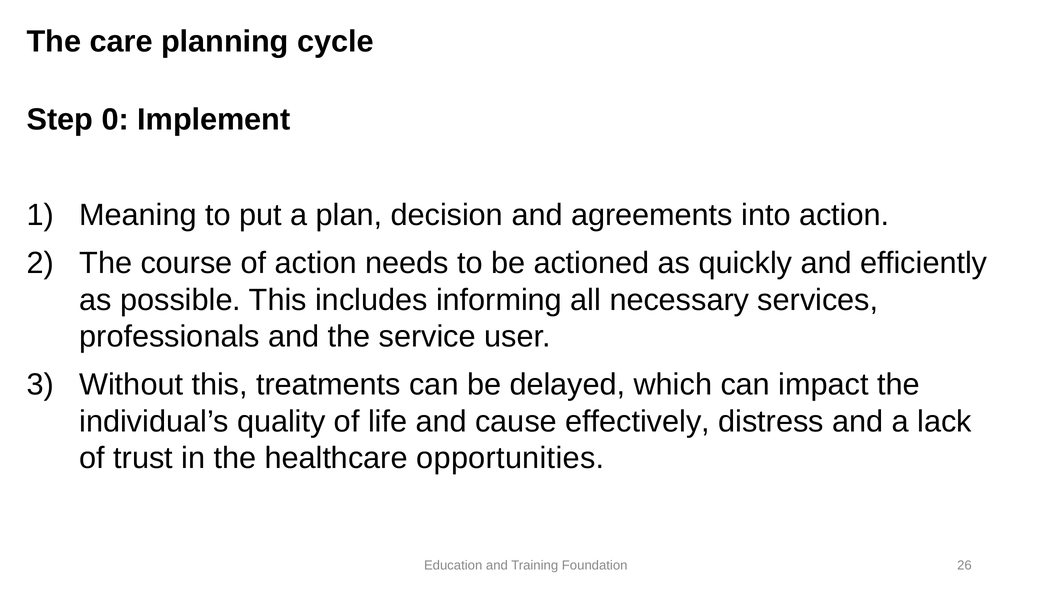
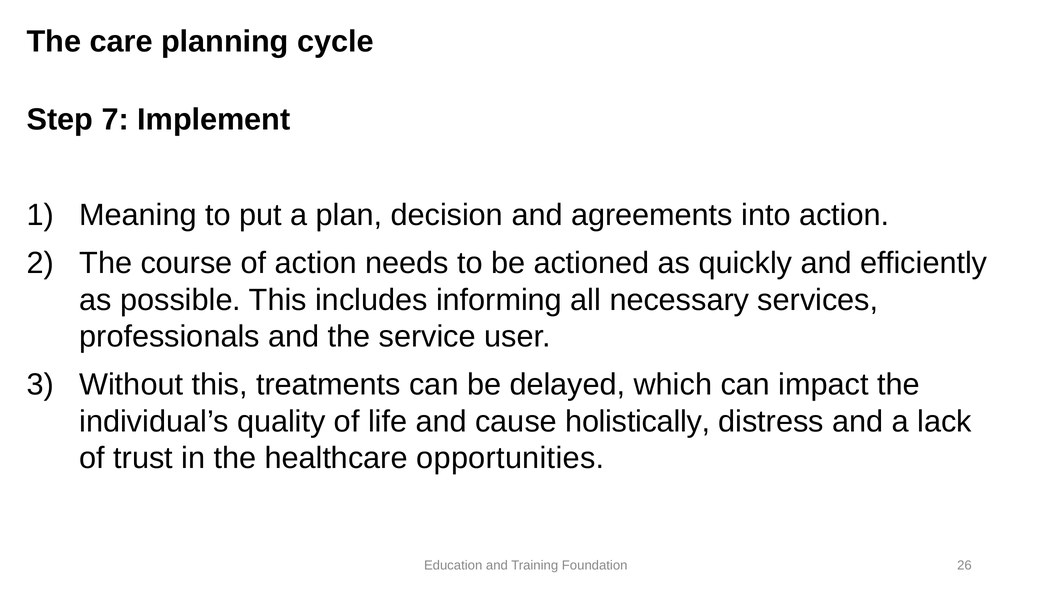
0: 0 -> 7 (115, 120)
effectively: effectively -> holistically (638, 421)
